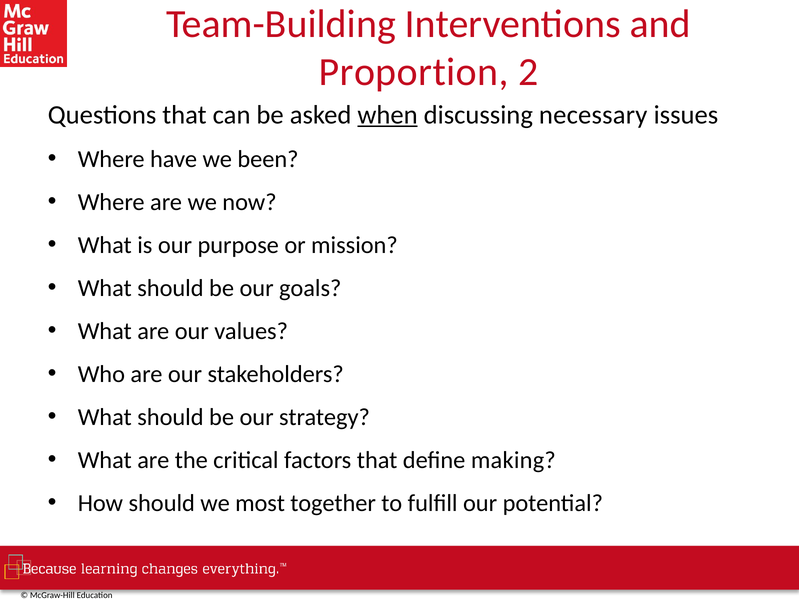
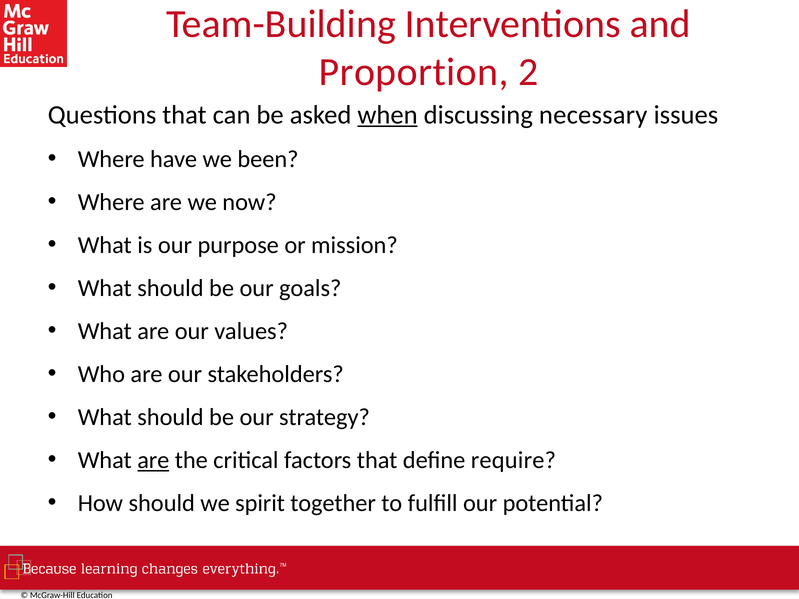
are underline: none -> present (153, 460)
making: making -> require (513, 460)
most: most -> spirit (260, 503)
